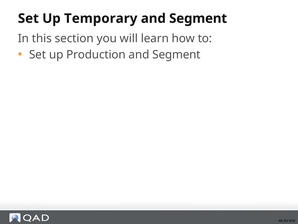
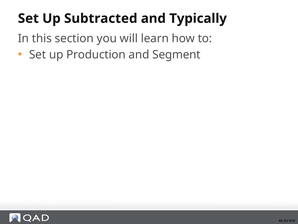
Temporary: Temporary -> Subtracted (101, 18)
Segment: Segment -> Typically (198, 18)
